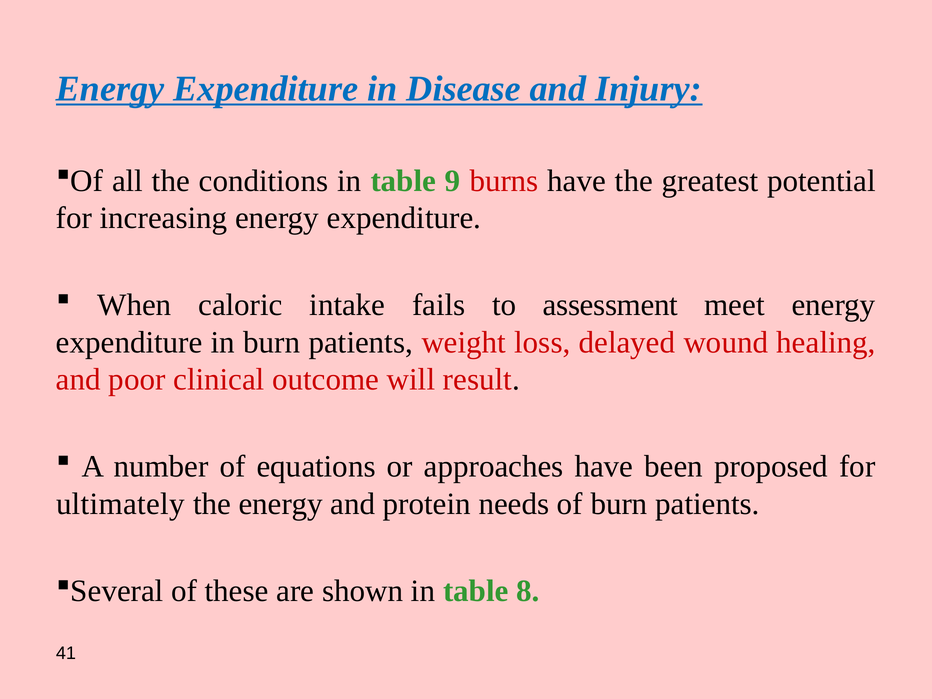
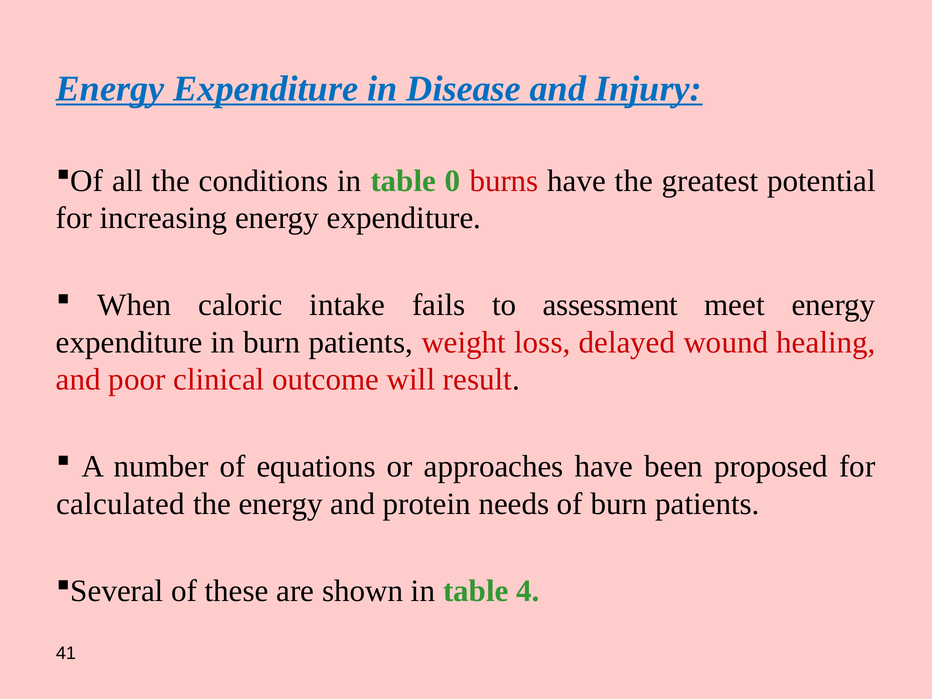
9: 9 -> 0 (453, 181)
ultimately: ultimately -> calculated (120, 504)
8: 8 -> 4 (528, 591)
